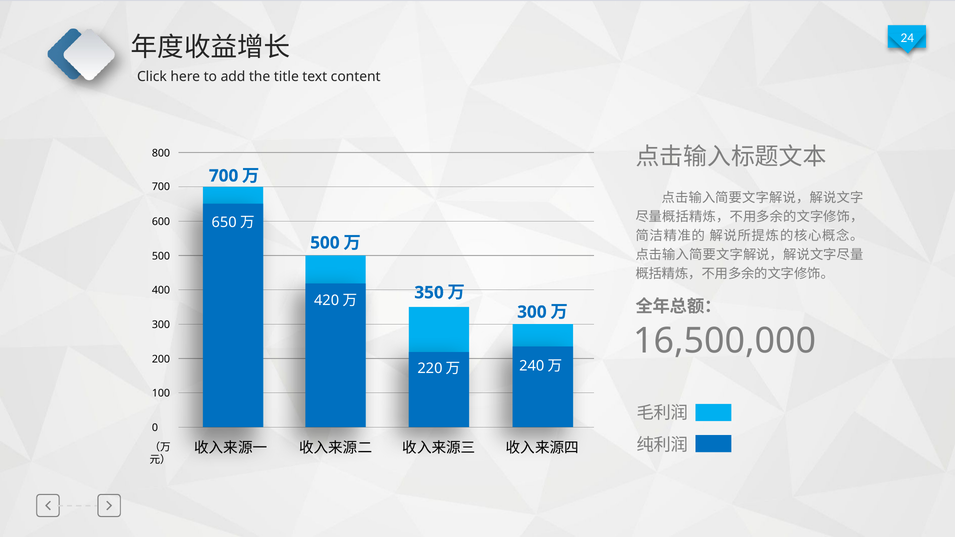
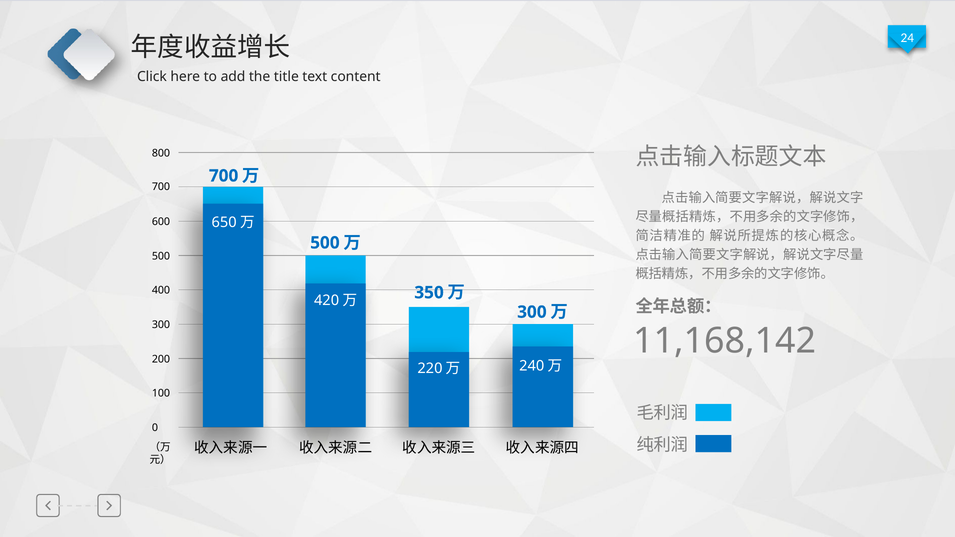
16,500,000: 16,500,000 -> 11,168,142 (725, 341)
